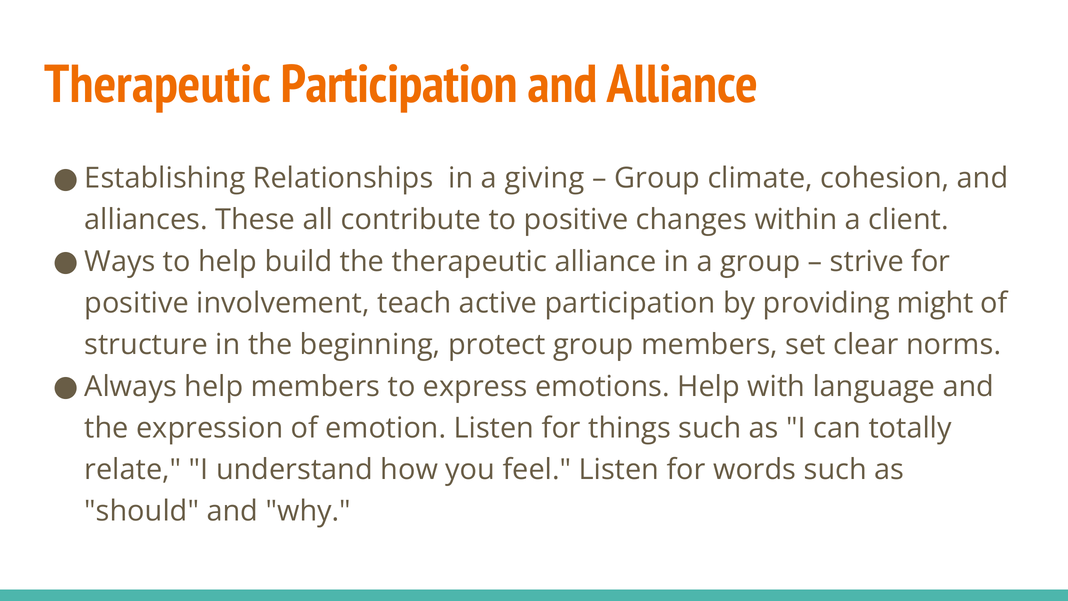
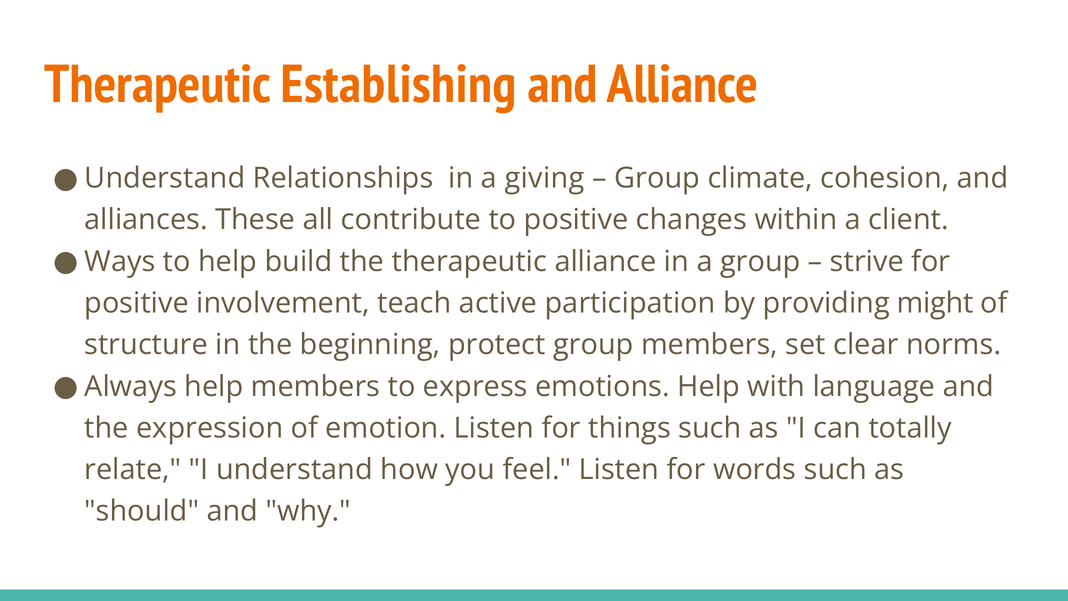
Therapeutic Participation: Participation -> Establishing (399, 84)
Establishing: Establishing -> Understand (165, 178)
